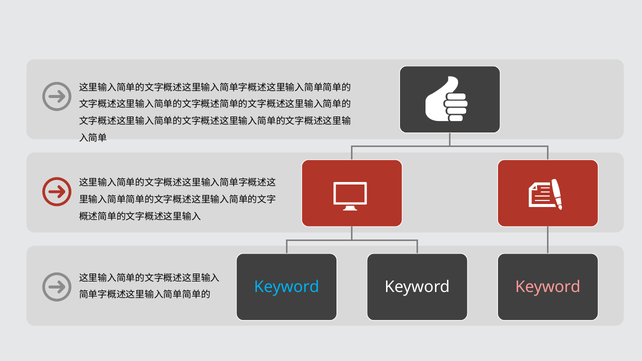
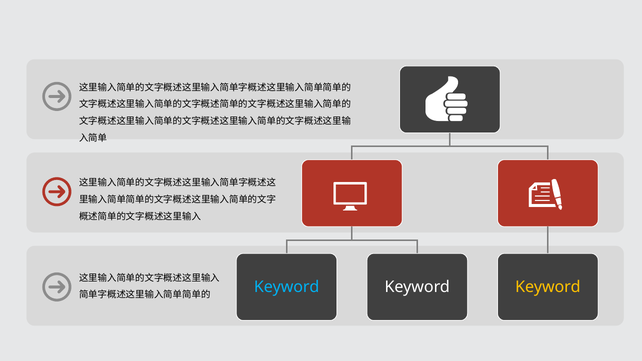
Keyword colour: pink -> yellow (548, 287)
